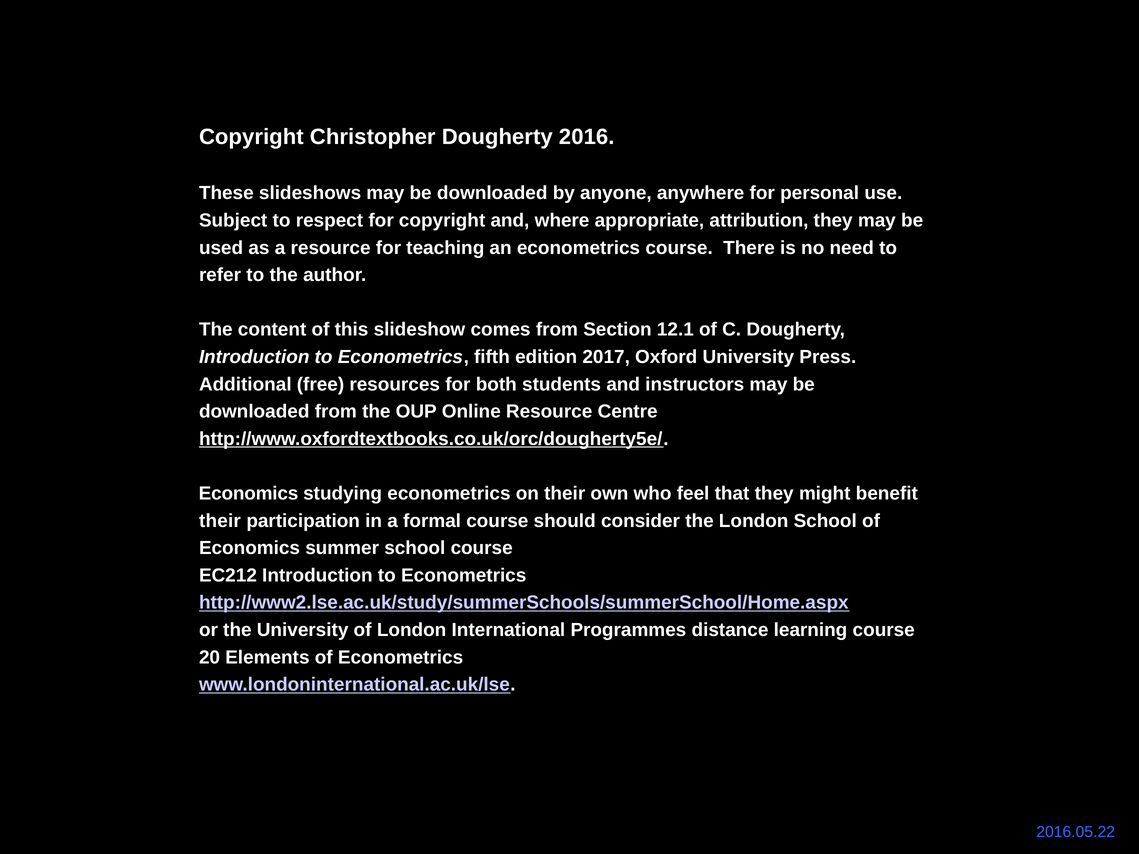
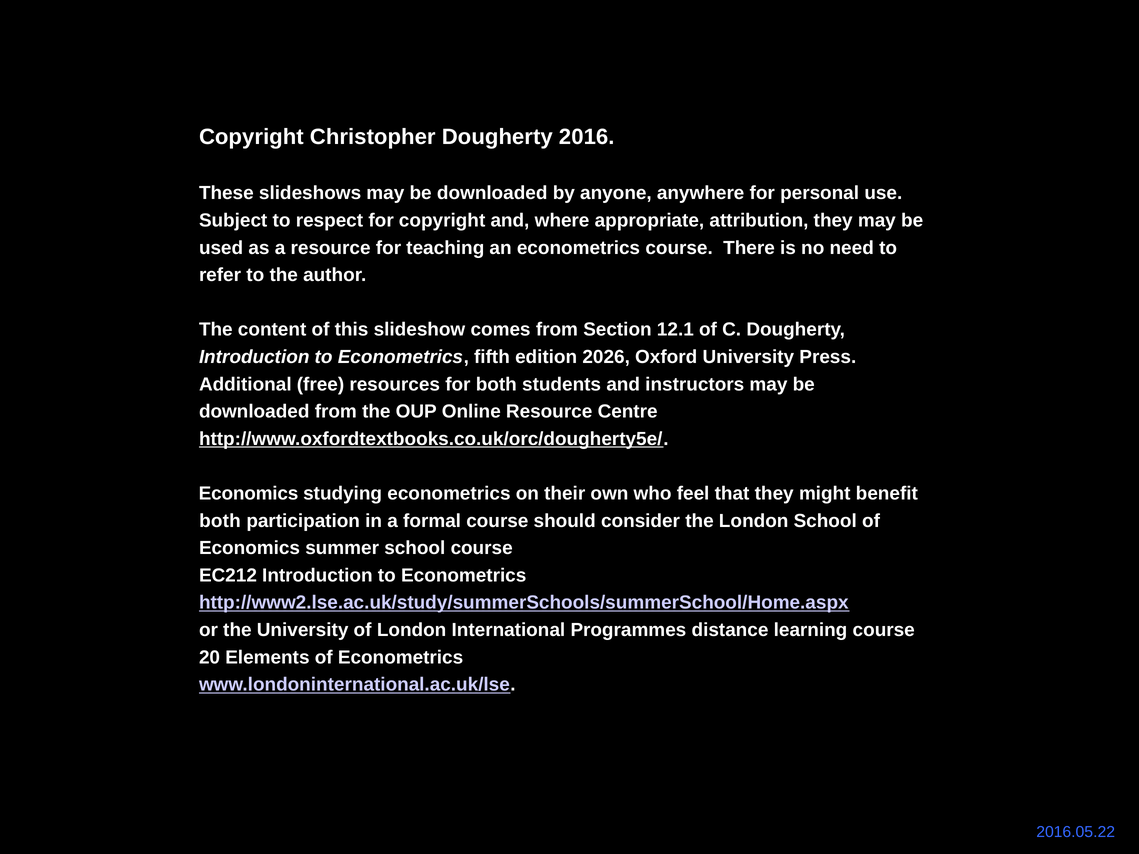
2017: 2017 -> 2026 (606, 357)
their: their -> both (220, 521)
